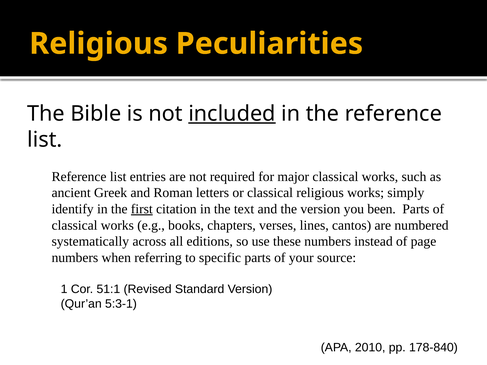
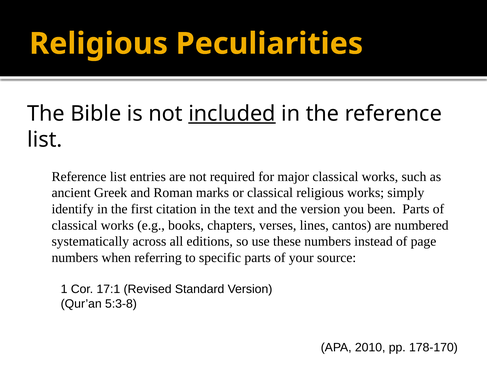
letters: letters -> marks (213, 193)
first underline: present -> none (142, 209)
51:1: 51:1 -> 17:1 (108, 289)
5:3-1: 5:3-1 -> 5:3-8 (121, 304)
178-840: 178-840 -> 178-170 (433, 348)
